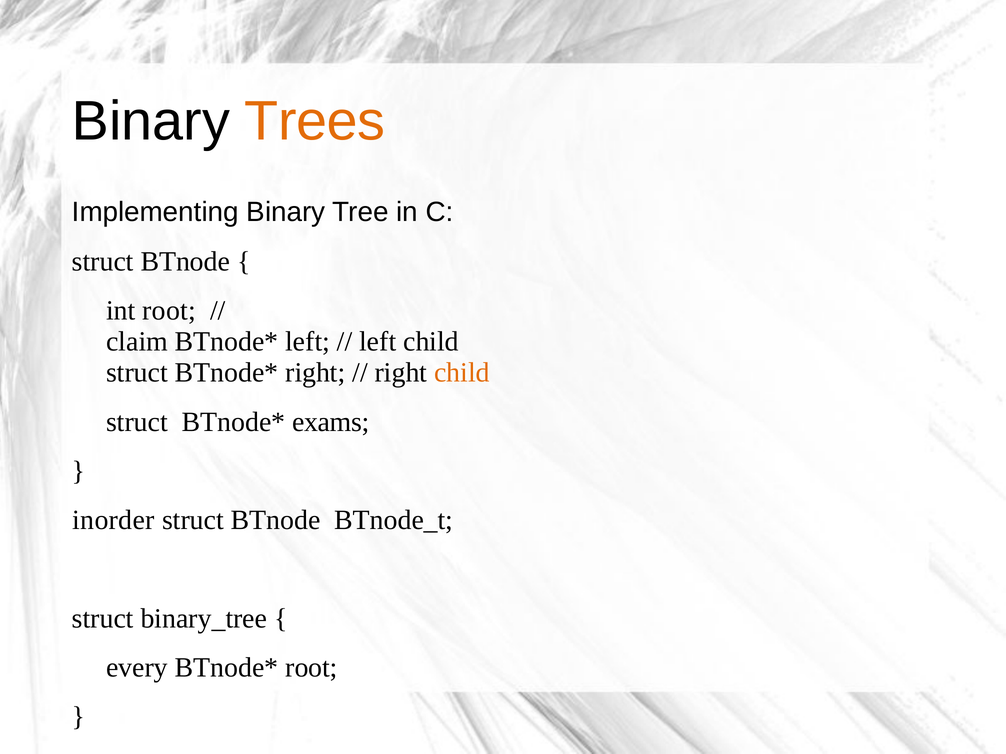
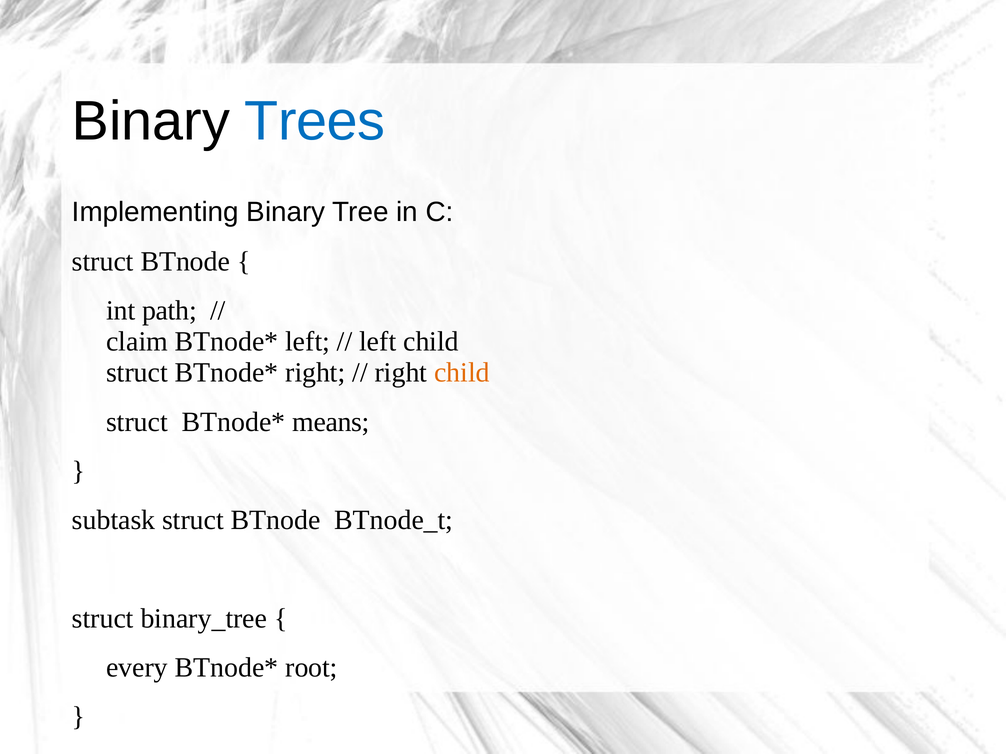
Trees colour: orange -> blue (315, 121)
int root: root -> path (169, 311)
exams: exams -> means (331, 422)
inorder: inorder -> subtask (114, 520)
